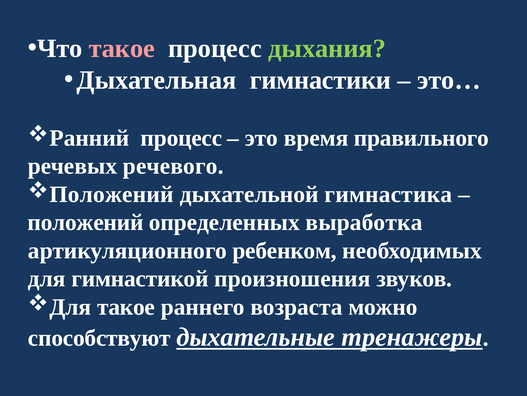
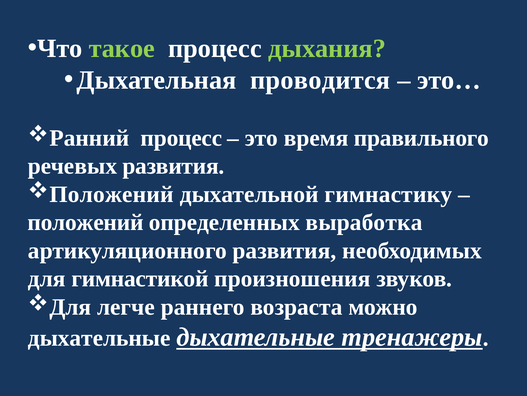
такое colour: pink -> light green (122, 48)
гимнастики: гимнастики -> проводится (320, 80)
речевых речевого: речевого -> развития (173, 166)
гимнастика: гимнастика -> гимнастику (388, 194)
артикуляционного ребенком: ребенком -> развития (284, 250)
Для такое: такое -> легче (126, 306)
способствуют: способствуют -> дыхательные (99, 337)
